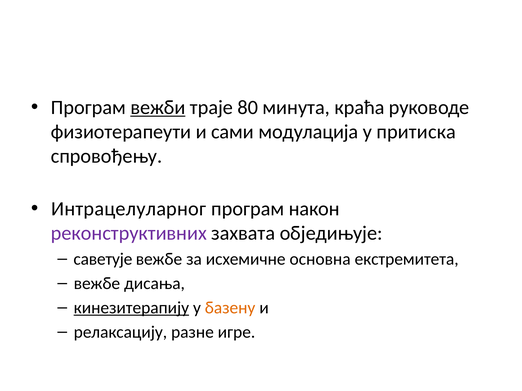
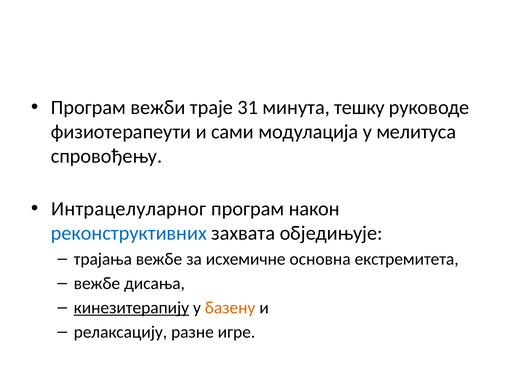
вежби underline: present -> none (158, 108)
80: 80 -> 31 (248, 108)
краћа: краћа -> тешку (360, 108)
притиска: притиска -> мелитуса (416, 132)
реконструктивних colour: purple -> blue (129, 234)
саветује: саветује -> трајања (103, 259)
